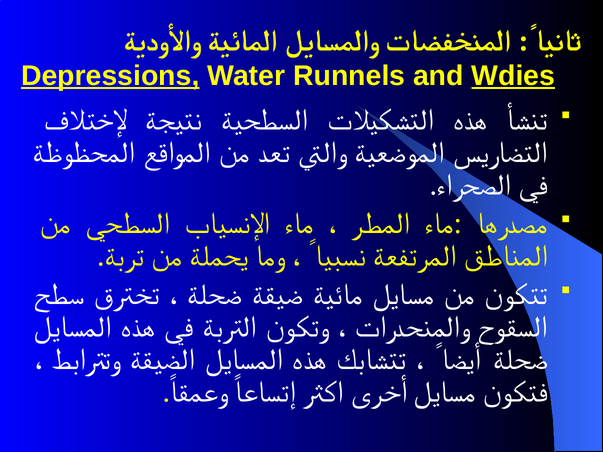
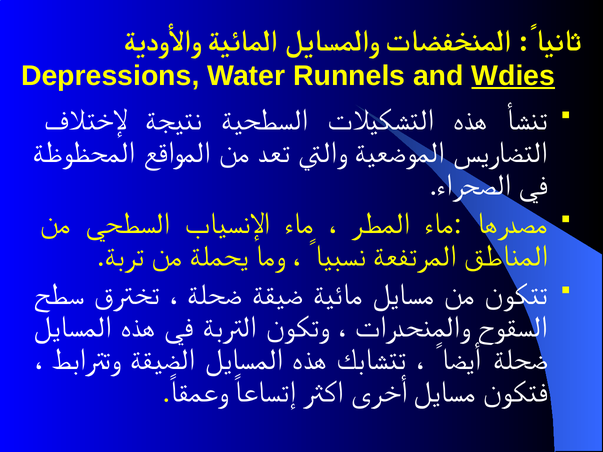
Depressions underline: present -> none (110, 76)
